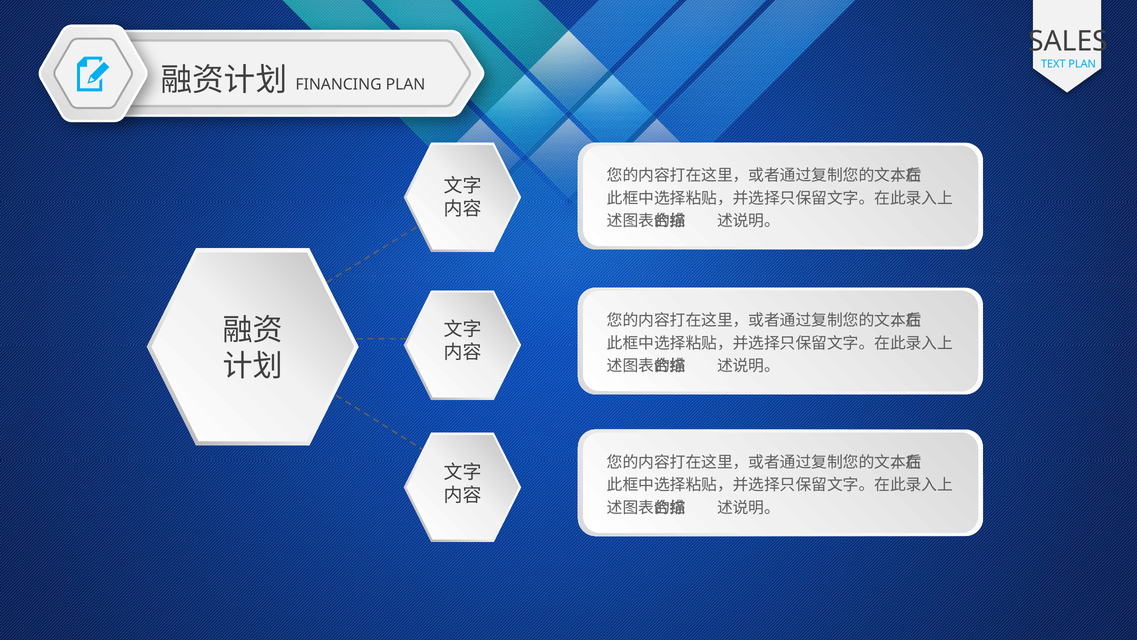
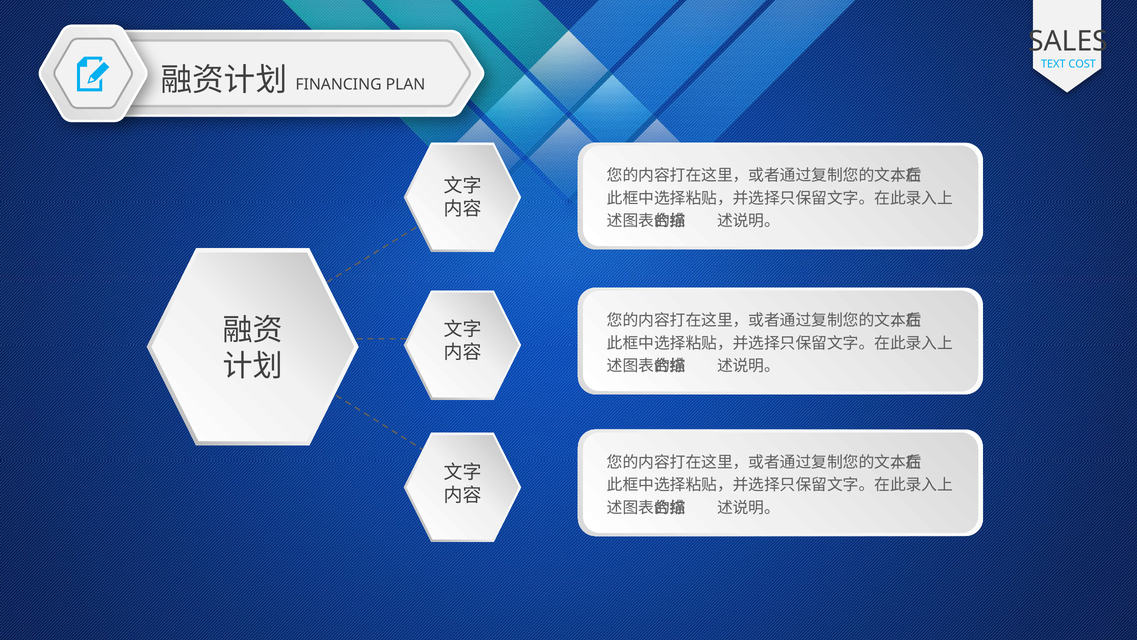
TEXT PLAN: PLAN -> COST (1082, 64)
